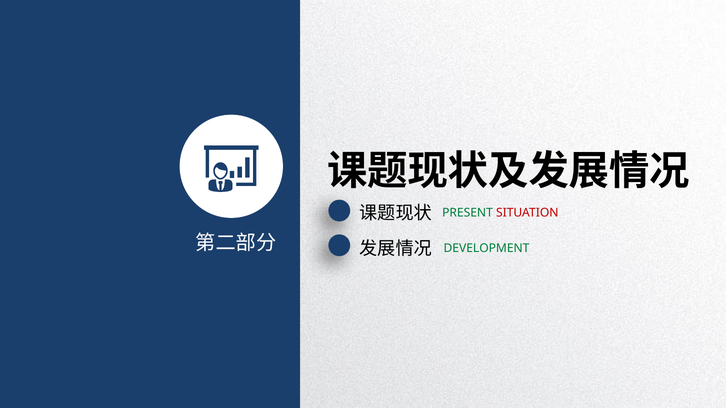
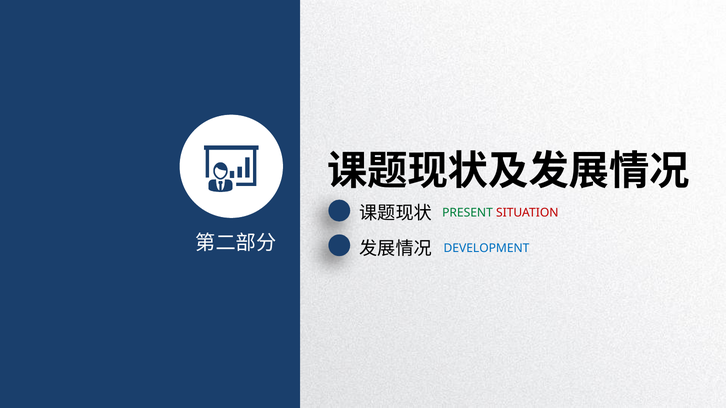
DEVELOPMENT colour: green -> blue (487, 249)
